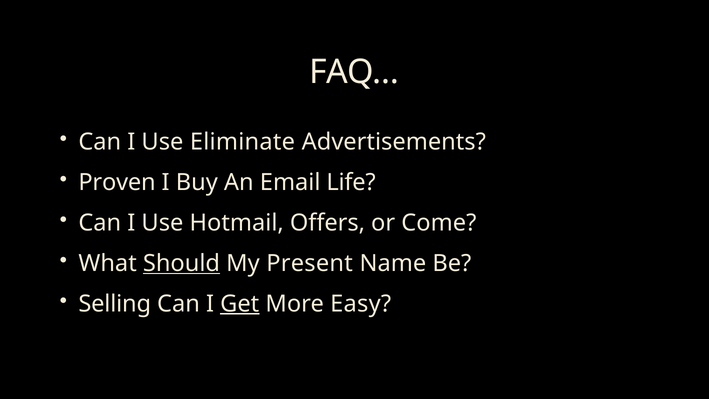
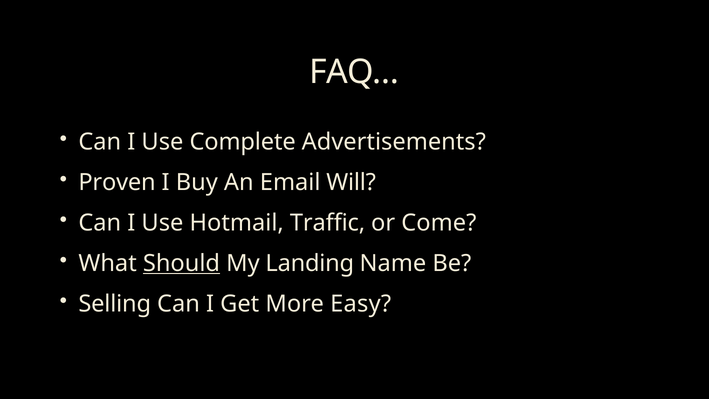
Eliminate: Eliminate -> Complete (243, 142)
Life: Life -> Will (351, 182)
Offers: Offers -> Traffic (328, 223)
Present: Present -> Landing (310, 263)
Get underline: present -> none (240, 304)
